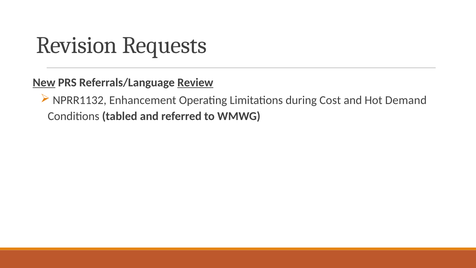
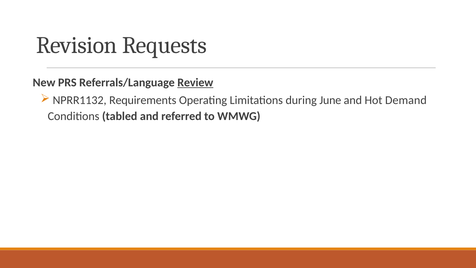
New underline: present -> none (44, 83)
Enhancement: Enhancement -> Requirements (143, 100)
Cost: Cost -> June (330, 100)
